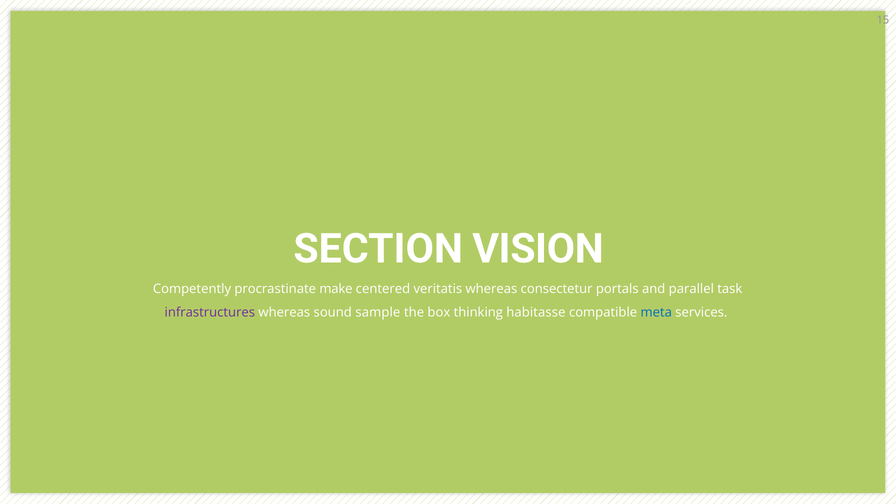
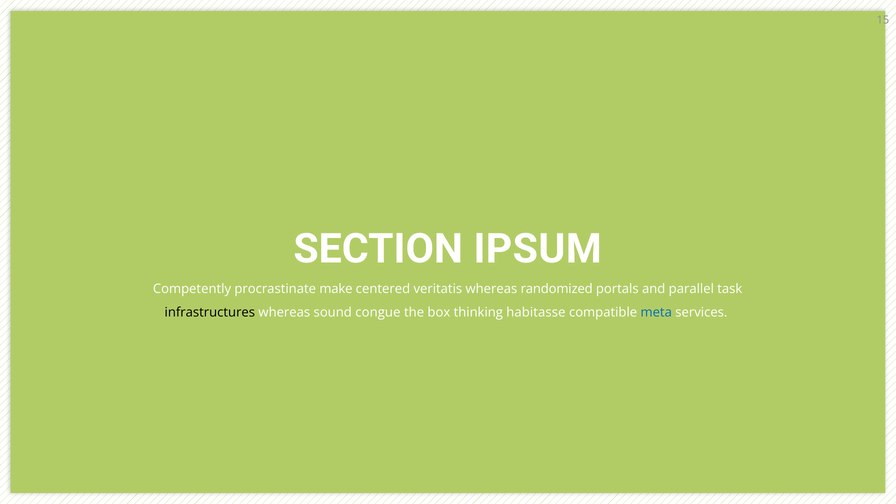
VISION: VISION -> IPSUM (538, 249)
consectetur: consectetur -> randomized (557, 289)
infrastructures colour: purple -> black (210, 313)
sample: sample -> congue (378, 313)
